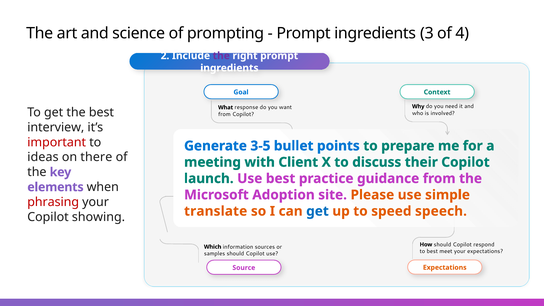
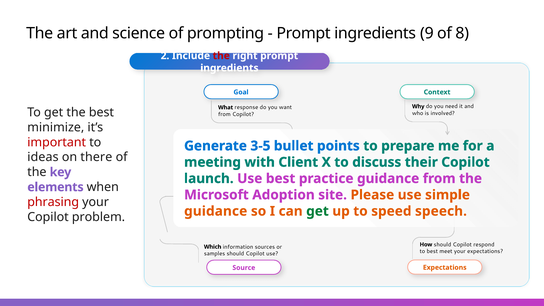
3: 3 -> 9 (427, 33)
4: 4 -> 8 (462, 33)
the colour: purple -> red (221, 56)
interview: interview -> minimize (56, 127)
translate: translate -> guidance (216, 211)
get colour: blue -> green (317, 211)
showing: showing -> problem (98, 217)
